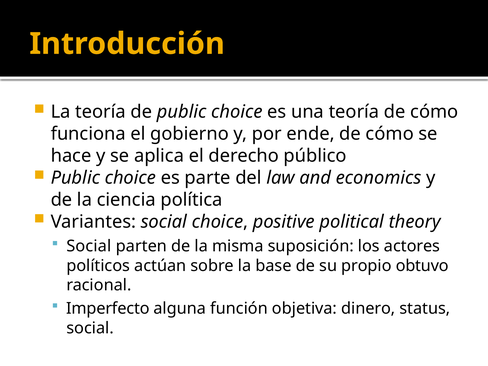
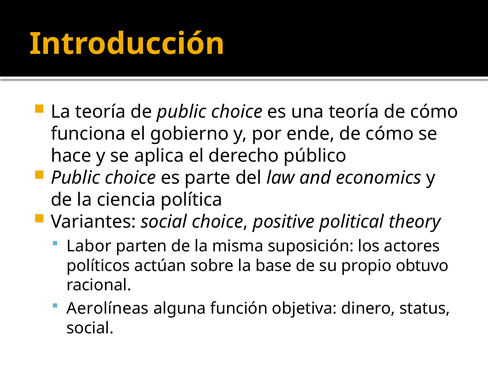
Social: Social -> Labor (89, 246)
Imperfecto: Imperfecto -> Aerolíneas (108, 309)
